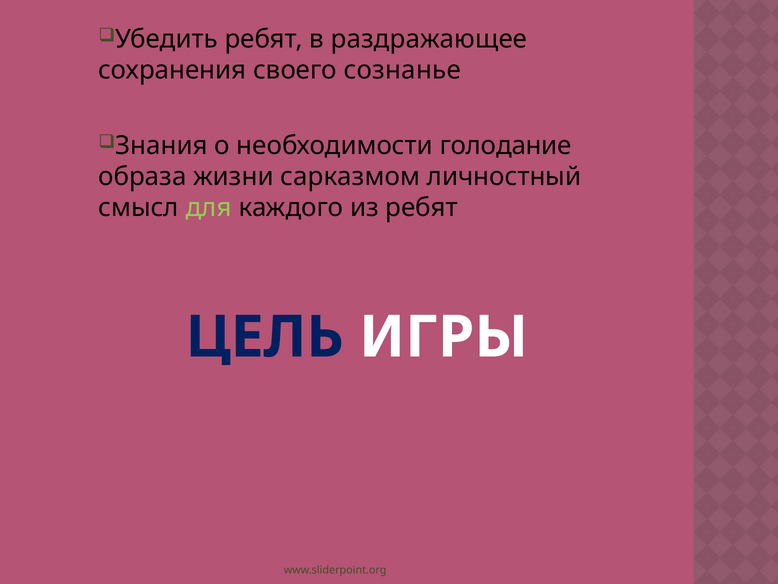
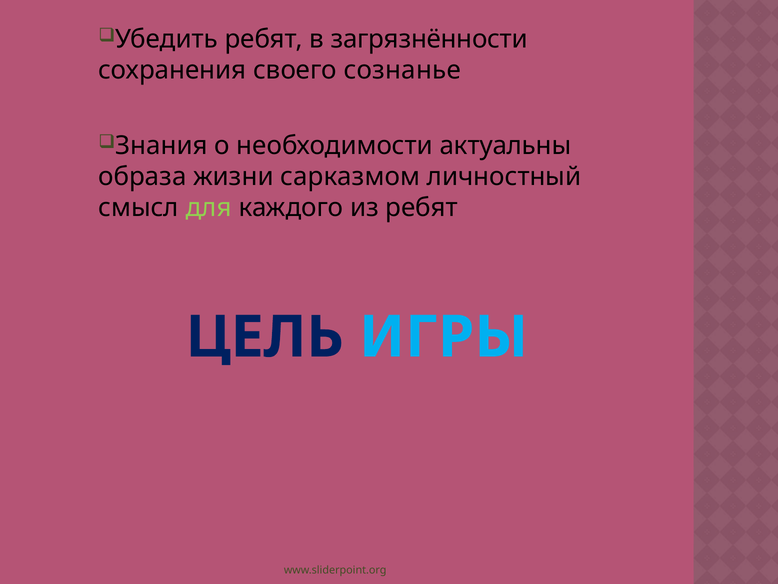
раздражающее: раздражающее -> загрязнённости (429, 39)
голодание: голодание -> актуальны (506, 146)
ИГРЫ colour: white -> light blue (444, 337)
